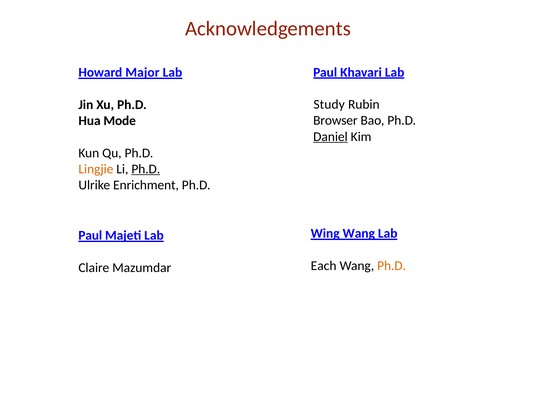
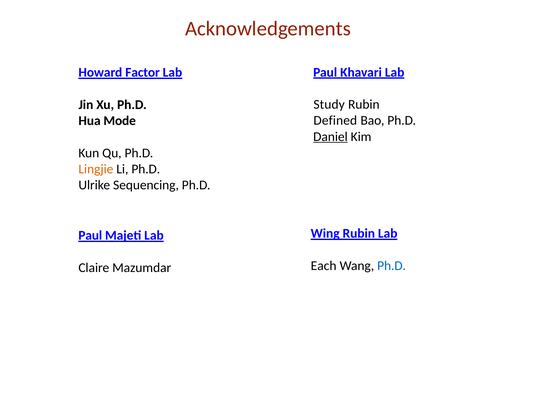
Major: Major -> Factor (143, 73)
Browser: Browser -> Defined (335, 121)
Ph.D underline: present -> none (146, 169)
Enrichment: Enrichment -> Sequencing (146, 185)
Wing Wang: Wang -> Rubin (359, 234)
Ph.D colour: orange -> blue (392, 266)
